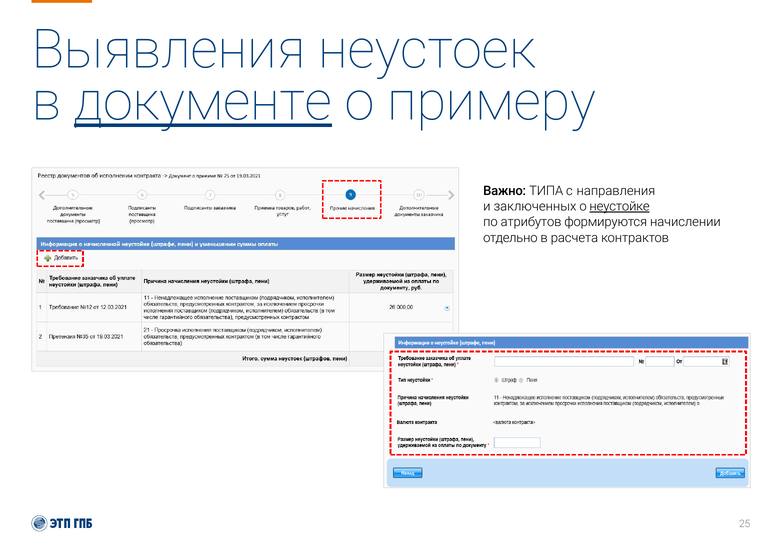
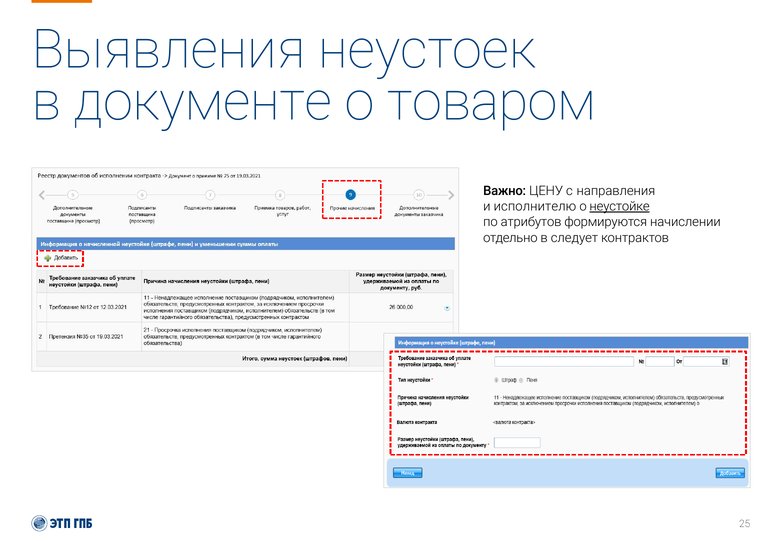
документе underline: present -> none (203, 102)
примеру: примеру -> товаром (492, 102)
ТИПА: ТИПА -> ЦЕНУ (546, 191)
заключенных: заключенных -> исполнителю (535, 206)
расчета: расчета -> следует (574, 238)
